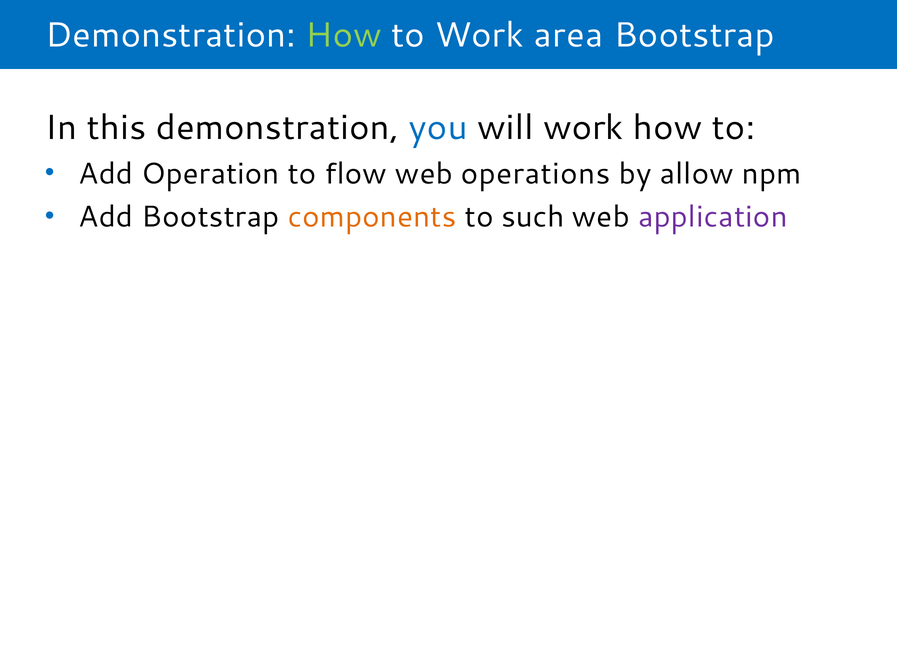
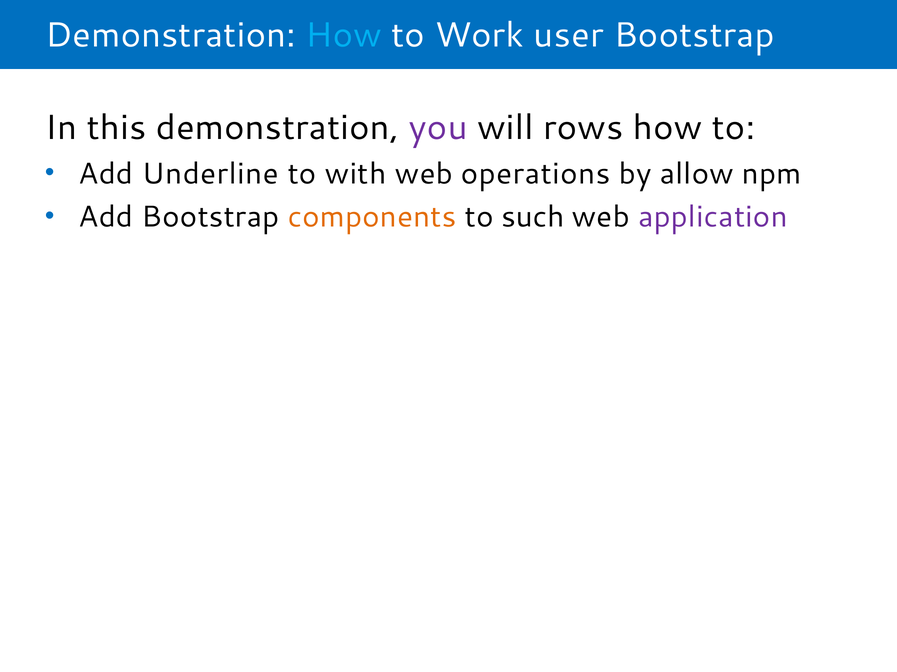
How colour: light green -> light blue (344, 35)
area: area -> user (569, 35)
you colour: blue -> purple (438, 128)
will work: work -> rows (583, 128)
Operation: Operation -> Underline (210, 174)
flow: flow -> with (356, 174)
